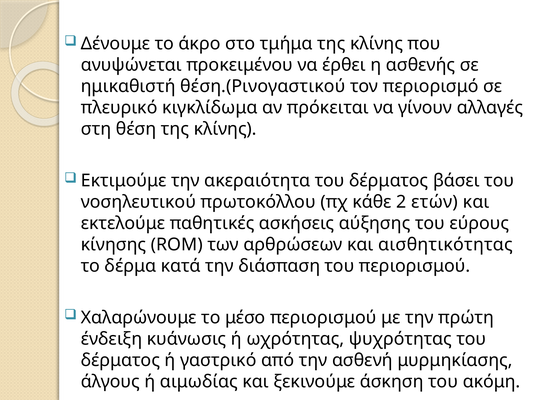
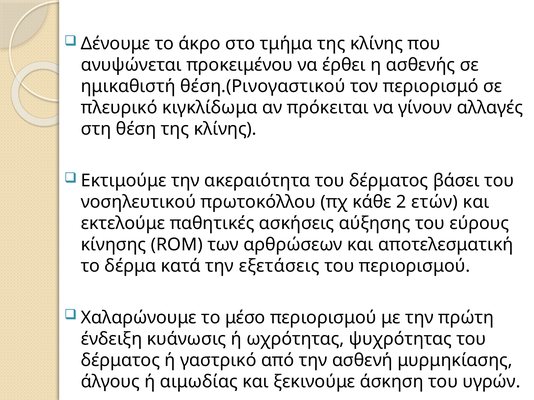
αισθητικότητας: αισθητικότητας -> αποτελεσματική (446, 245)
διάσπαση: διάσπαση -> εξετάσεις (279, 266)
ακόμη: ακόμη -> υγρών (492, 382)
